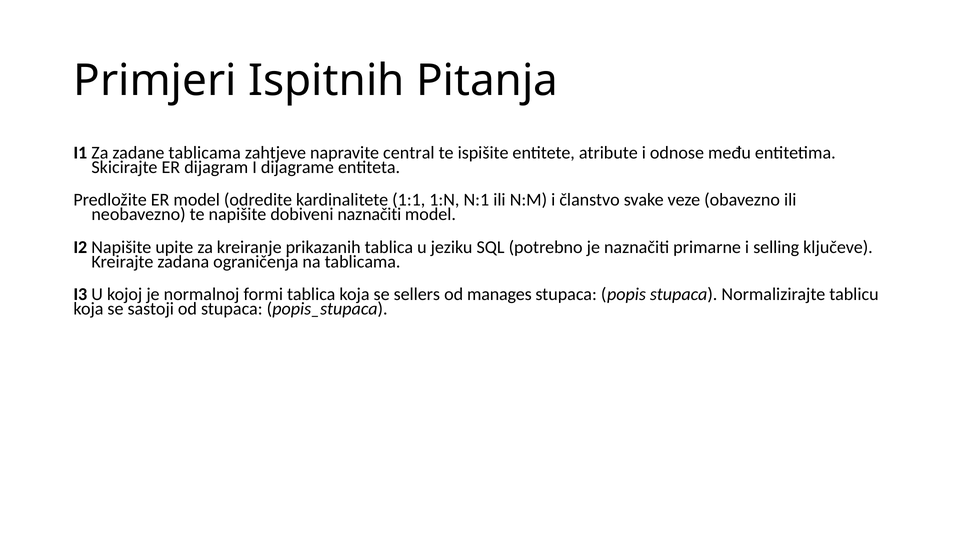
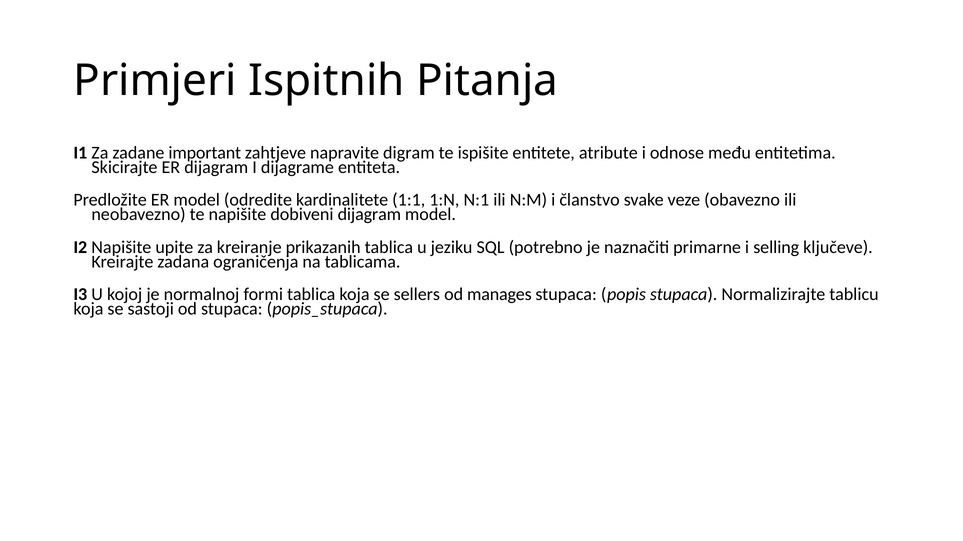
zadane tablicama: tablicama -> important (205, 153)
central: central -> digram (409, 153)
dobiveni naznačiti: naznačiti -> dijagram (369, 215)
